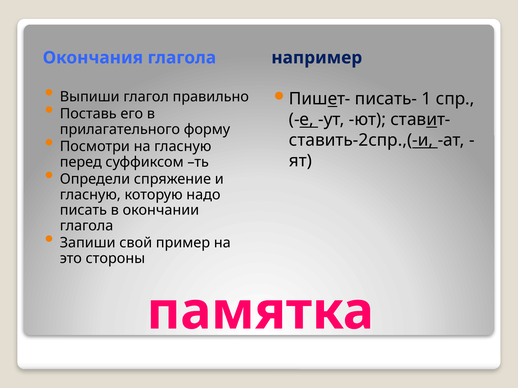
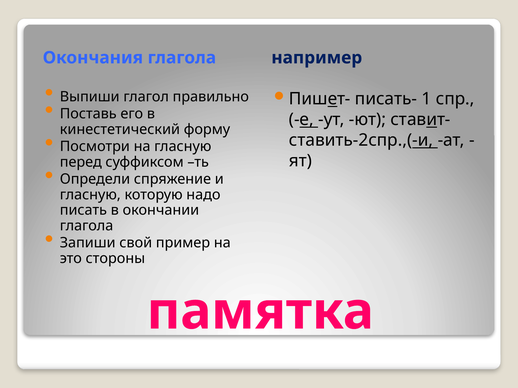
прилагательного: прилагательного -> кинестетический (120, 130)
